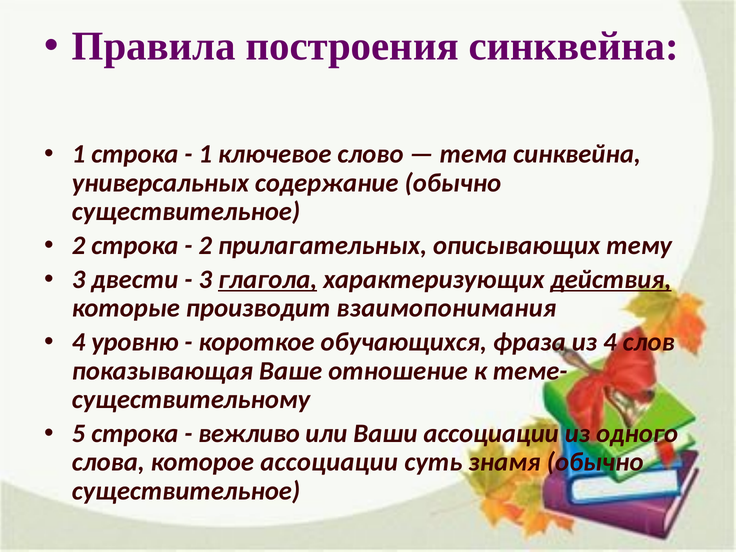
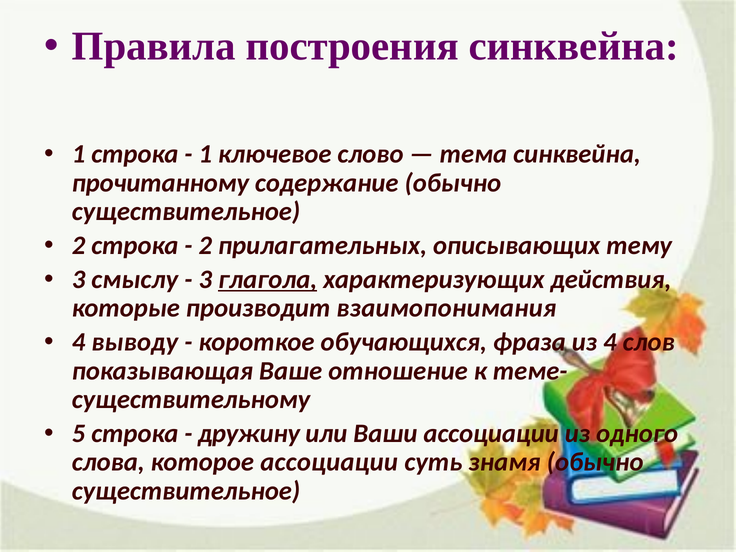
универсальных: универсальных -> прочитанному (160, 183)
двести: двести -> смыслу (135, 279)
действия underline: present -> none (611, 279)
уровню: уровню -> выводу (135, 342)
вежливо: вежливо -> дружину (249, 434)
